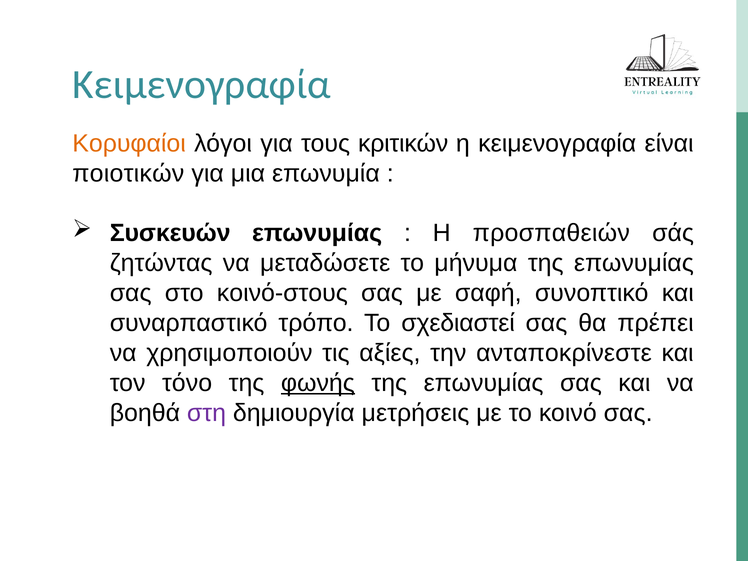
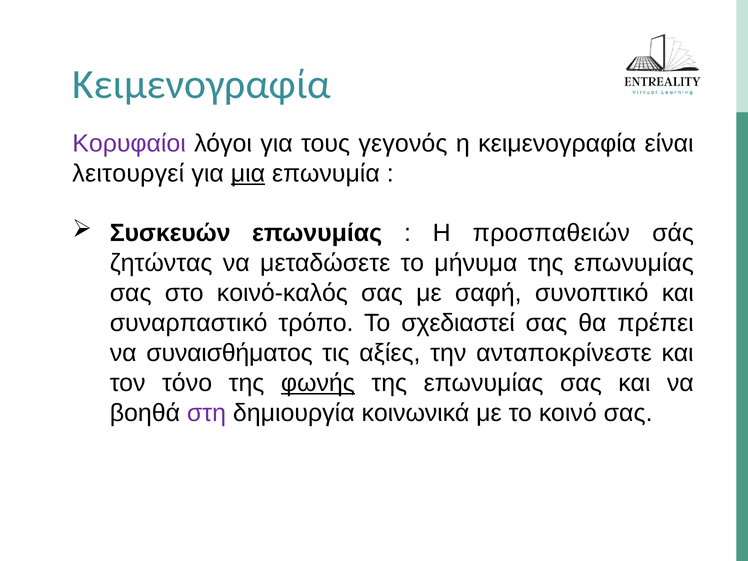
Κορυφαίοι colour: orange -> purple (129, 143)
κριτικών: κριτικών -> γεγονός (403, 143)
ποιοτικών: ποιοτικών -> λειτουργεί (128, 173)
μια underline: none -> present (248, 173)
κοινό-στους: κοινό-στους -> κοινό-καλός (282, 293)
χρησιμοποιούν: χρησιμοποιούν -> συναισθήματος (230, 353)
μετρήσεις: μετρήσεις -> κοινωνικά (416, 413)
